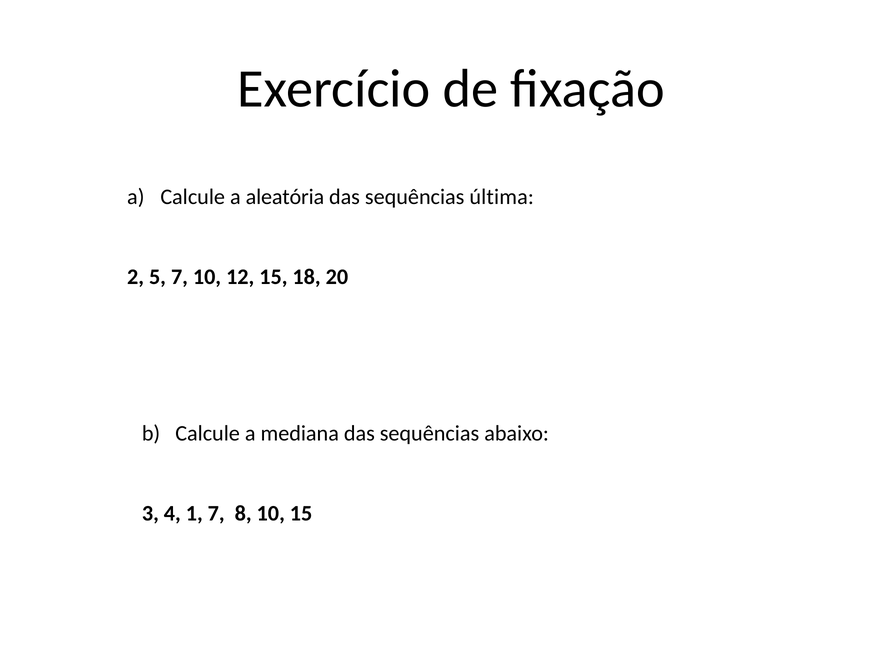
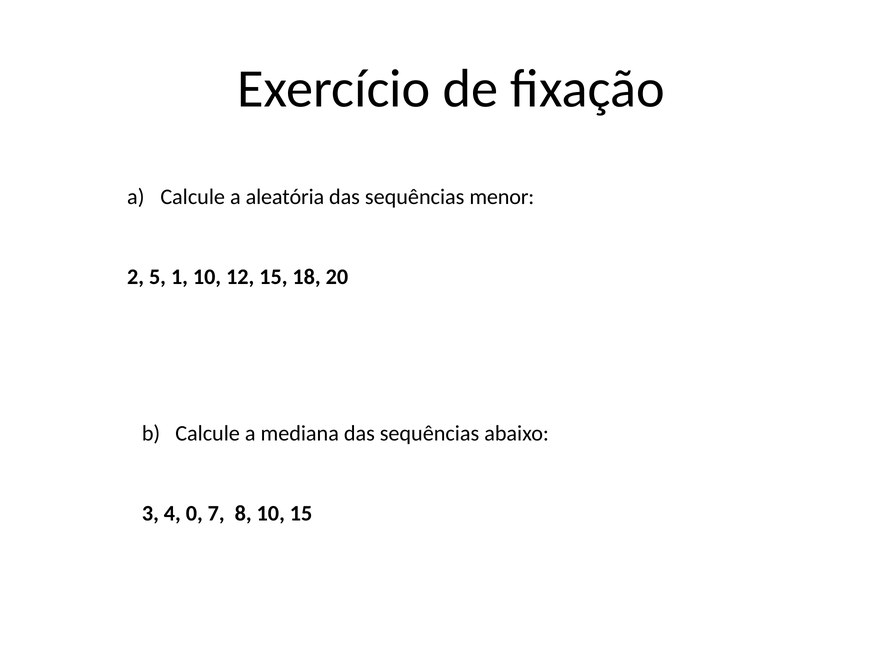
última: última -> menor (502, 197)
5 7: 7 -> 1 (179, 277)
1: 1 -> 0 (194, 514)
